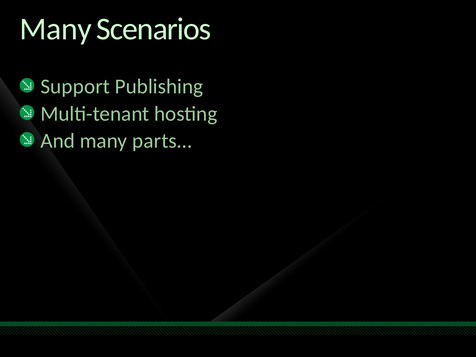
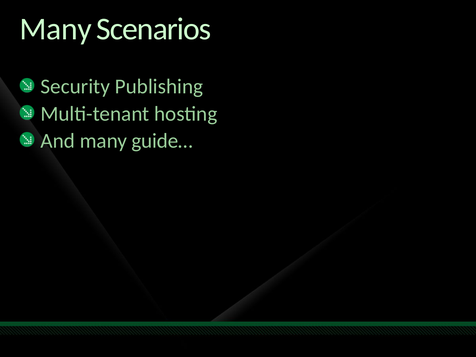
Support: Support -> Security (75, 87)
parts…: parts… -> guide… (162, 141)
